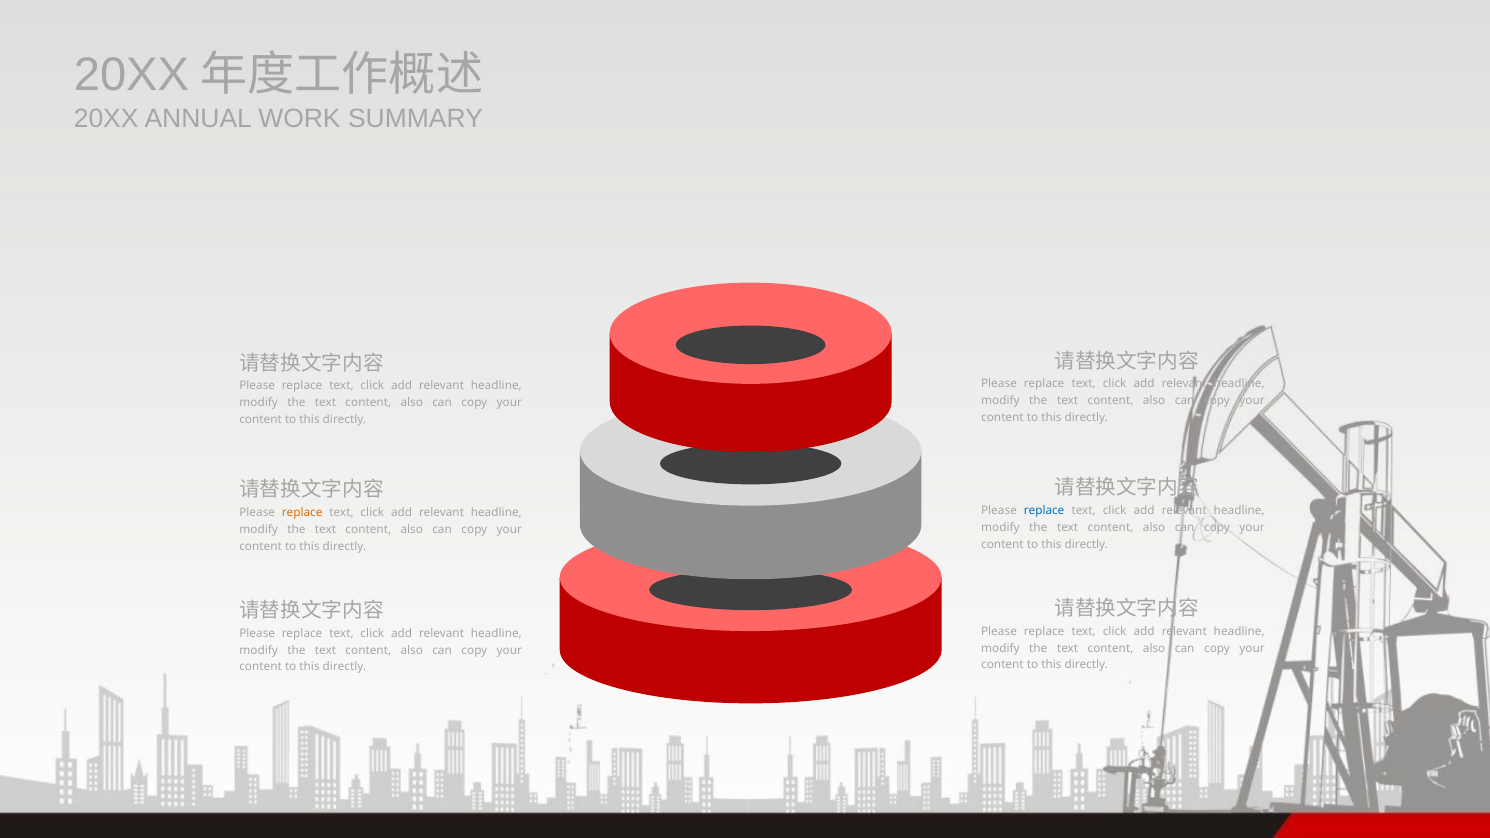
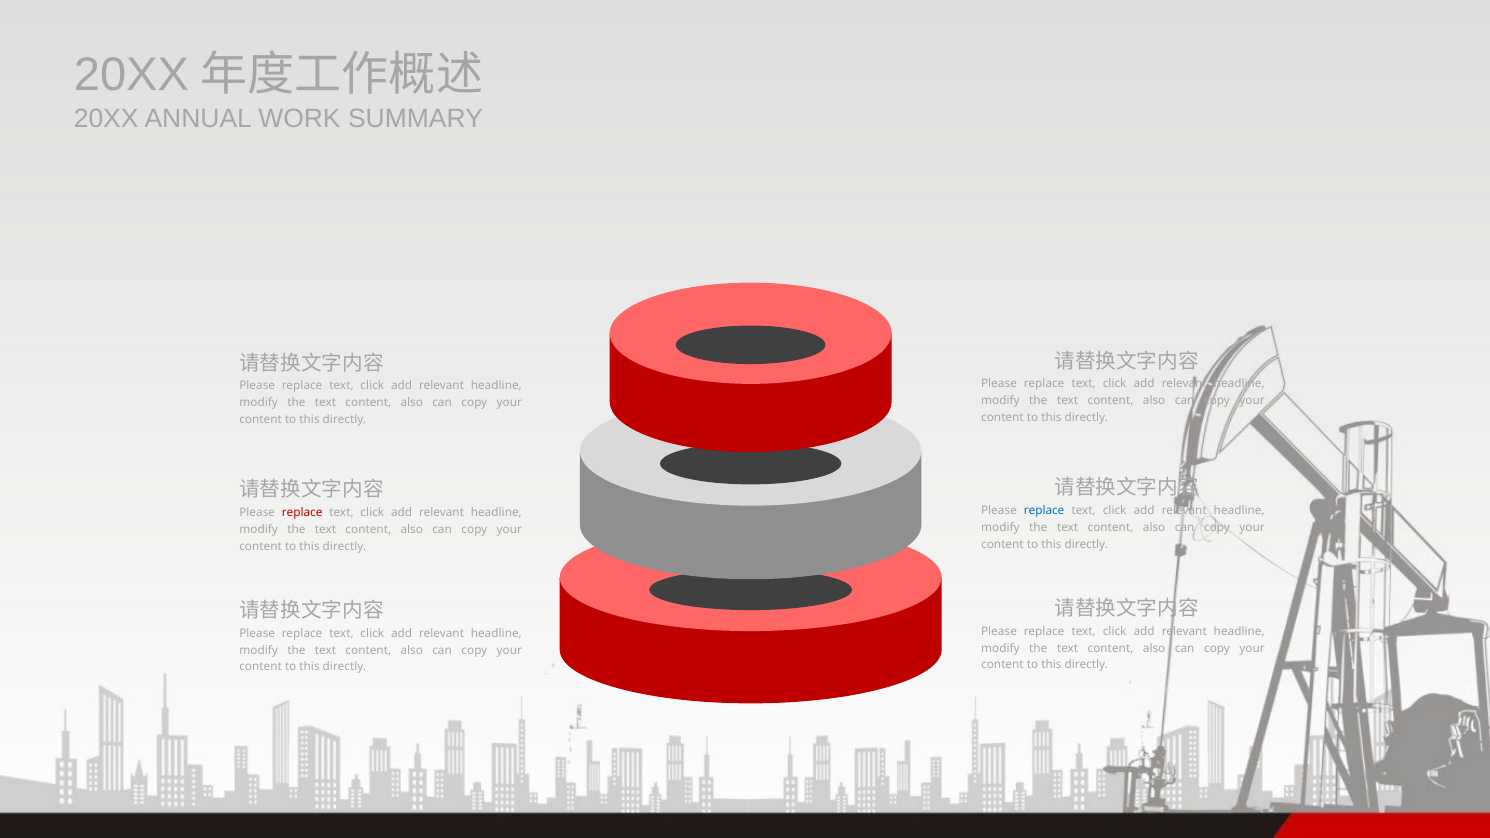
replace colour: orange -> red (302, 513)
